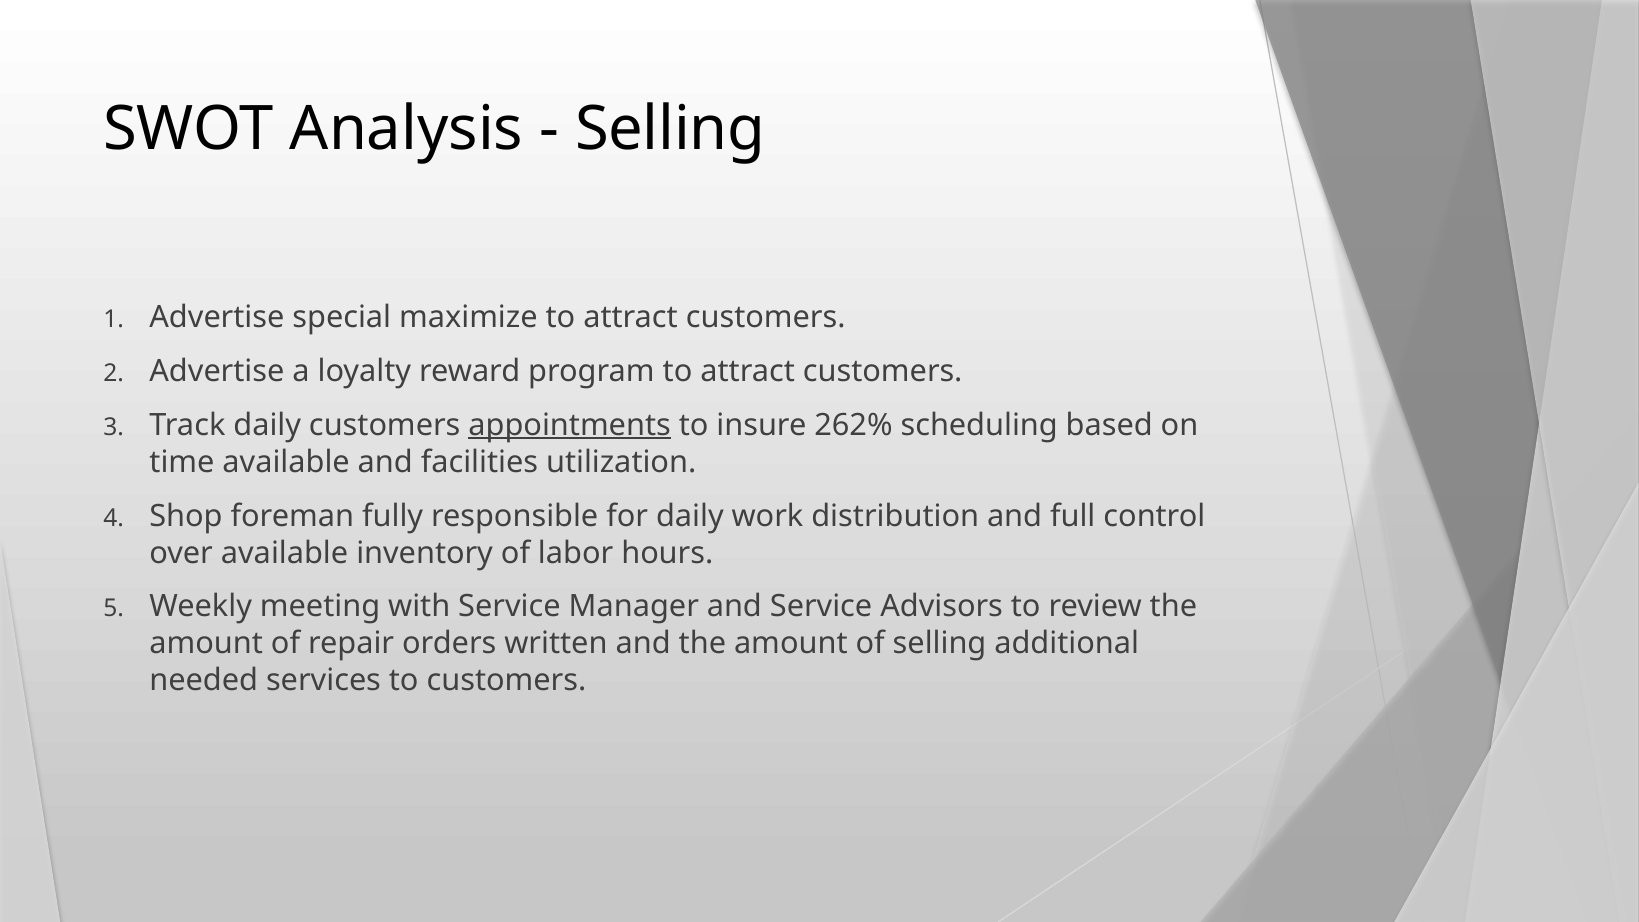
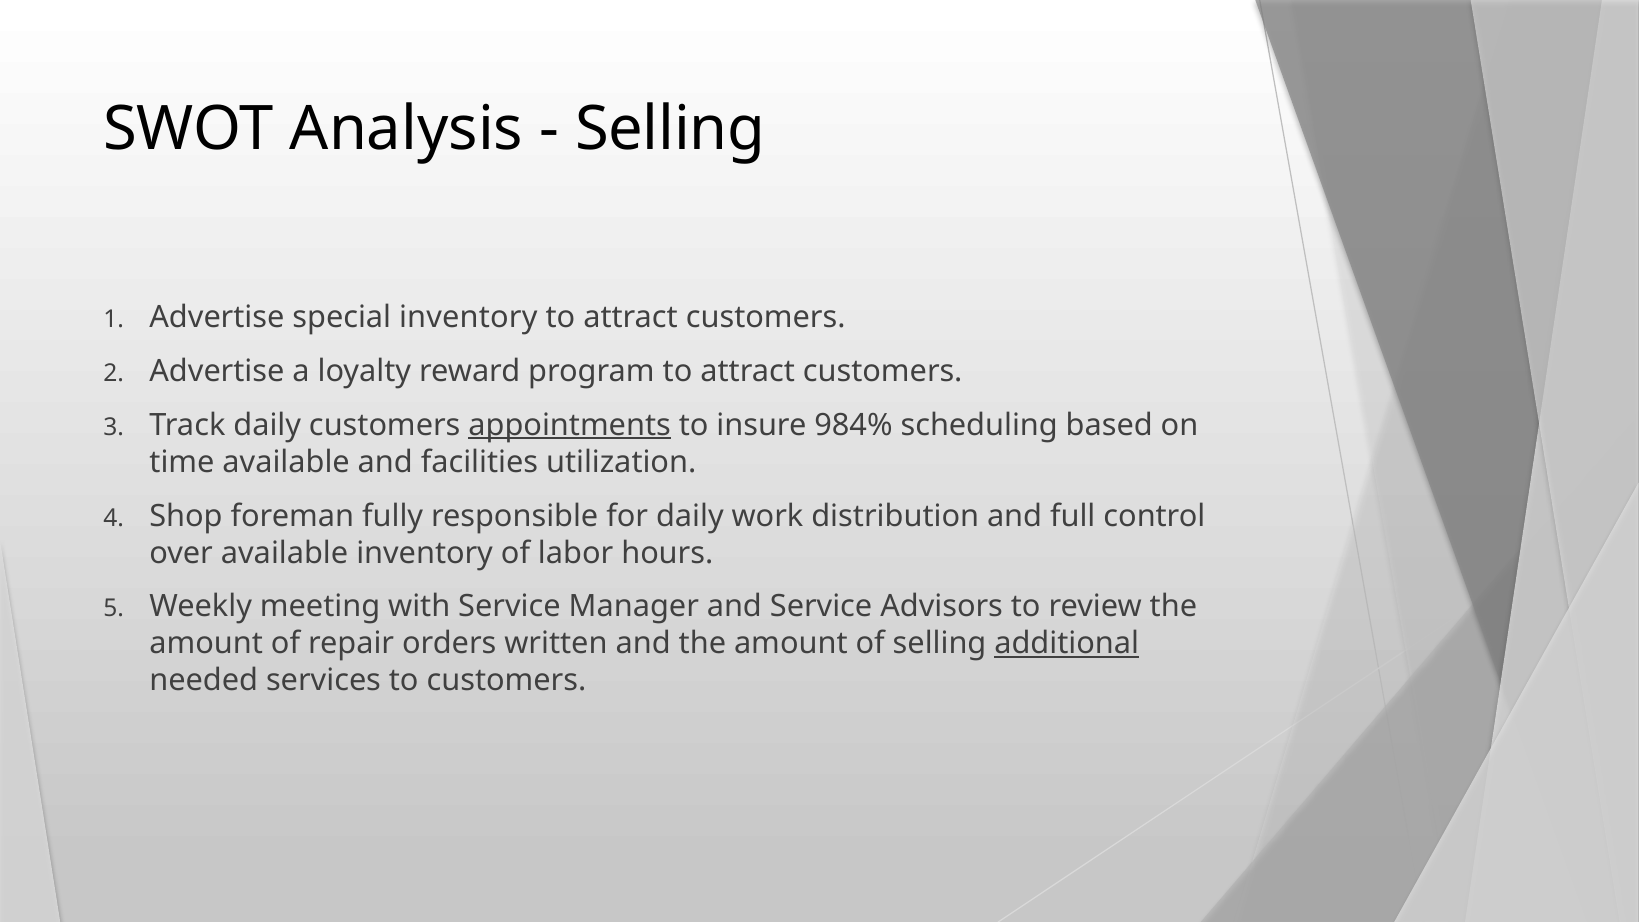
special maximize: maximize -> inventory (468, 317)
262%: 262% -> 984% (853, 425)
additional underline: none -> present (1067, 644)
